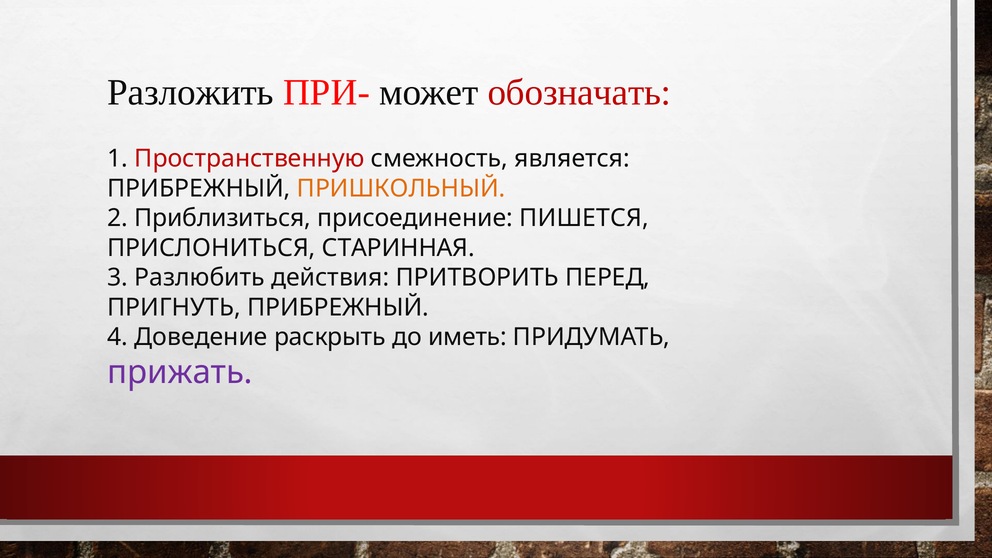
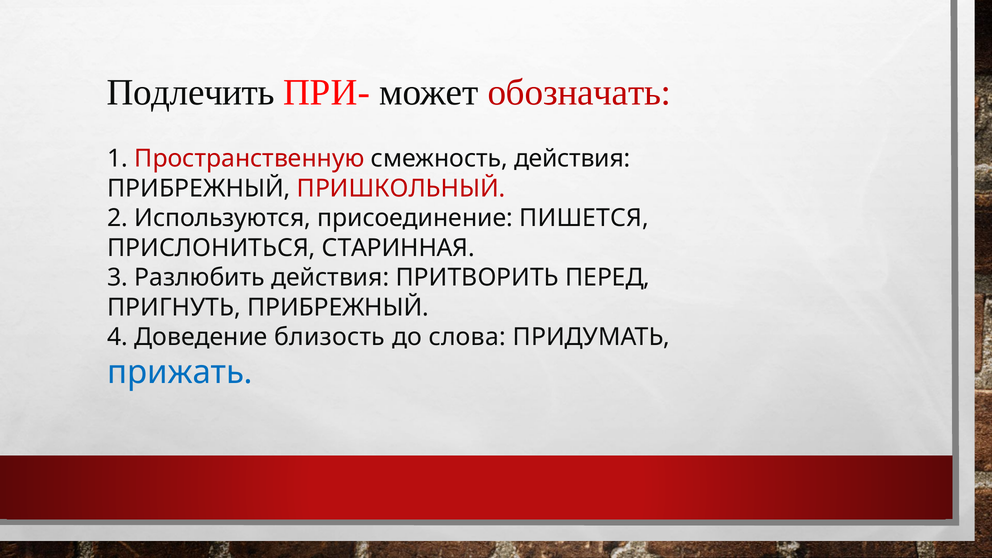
Разложить: Разложить -> Подлечить (191, 92)
смежность является: является -> действия (572, 159)
ПРИШКОЛЬНЫЙ colour: orange -> red (401, 188)
Приблизиться: Приблизиться -> Используются (223, 218)
раскрыть: раскрыть -> близость (330, 337)
иметь: иметь -> слова (467, 337)
прижать colour: purple -> blue (180, 372)
